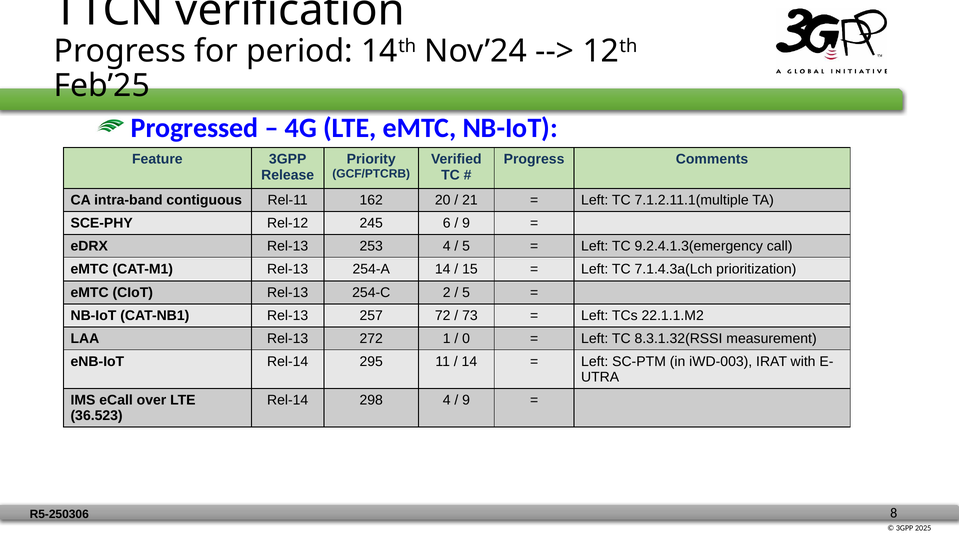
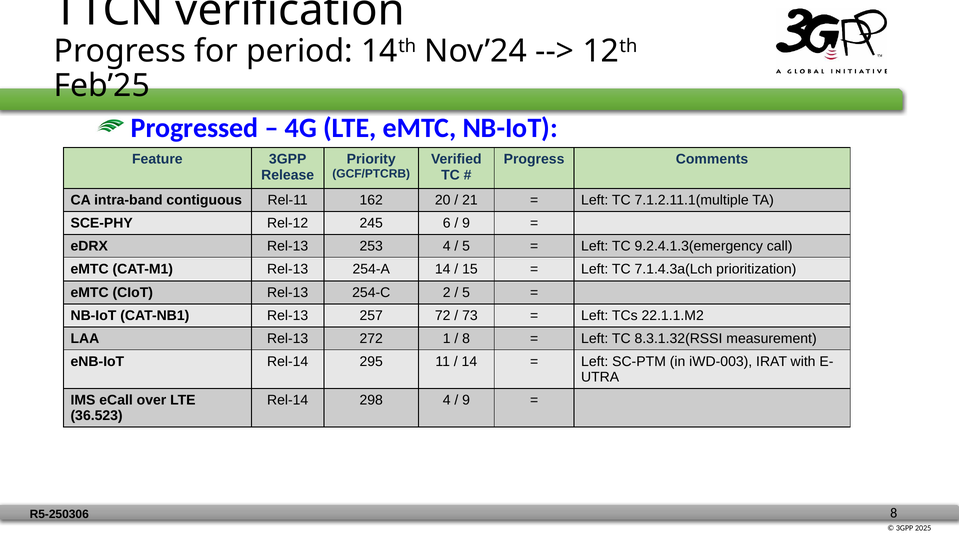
0: 0 -> 8 (466, 338)
